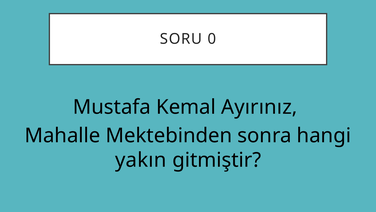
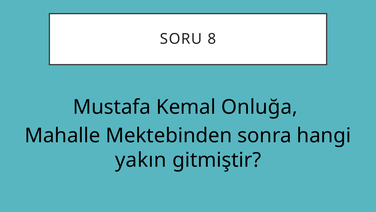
0: 0 -> 8 (212, 39)
Ayırınız: Ayırınız -> Onluğa (259, 107)
